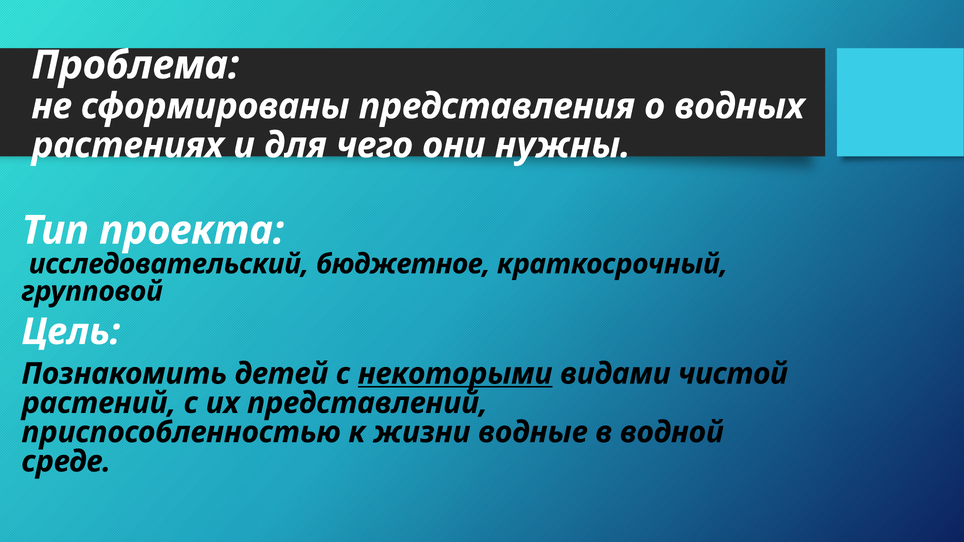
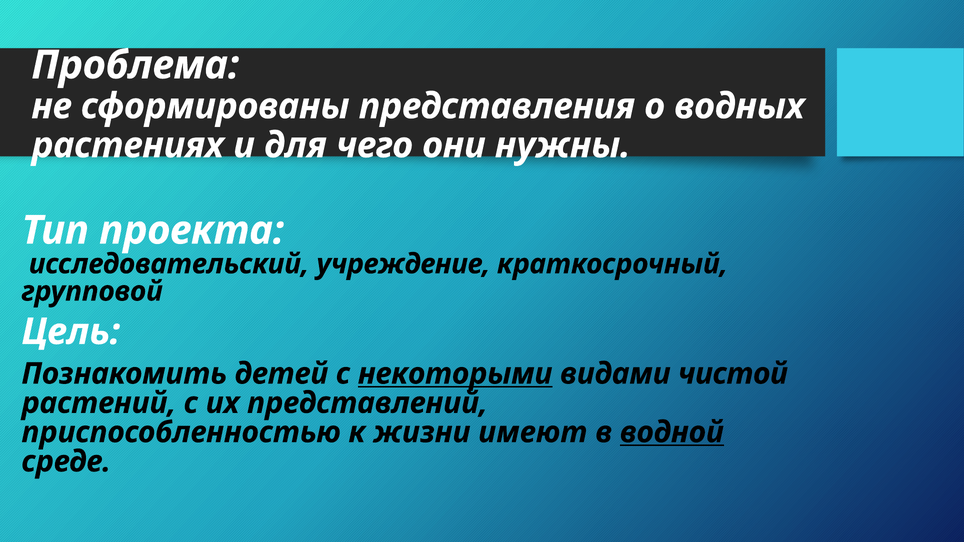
бюджетное: бюджетное -> учреждение (403, 264)
водные: водные -> имеют (533, 432)
водной underline: none -> present (672, 432)
